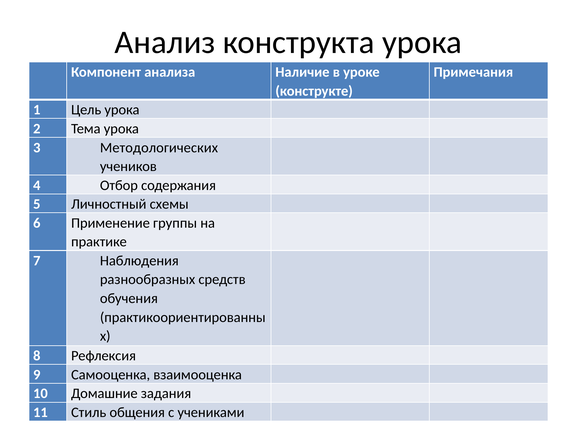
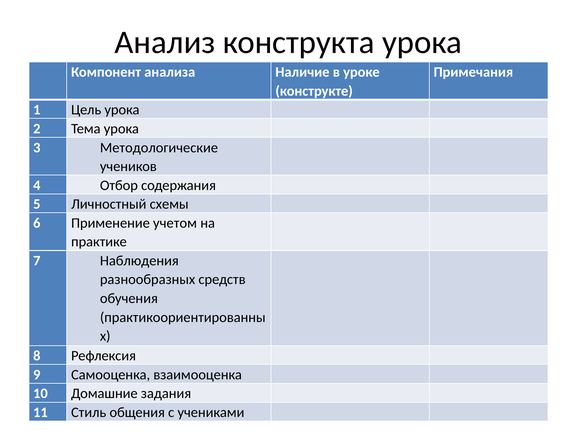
Методологических: Методологических -> Методологические (159, 147)
группы: группы -> учетом (175, 223)
